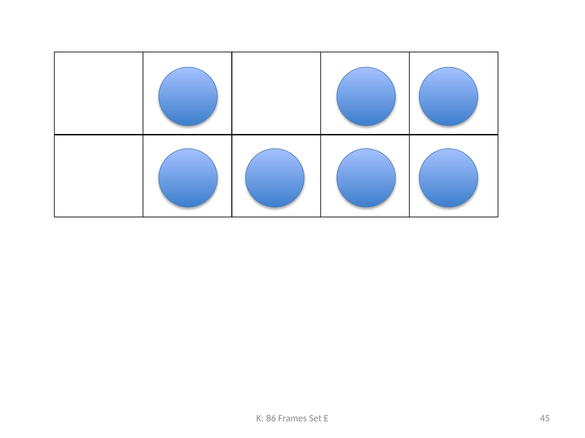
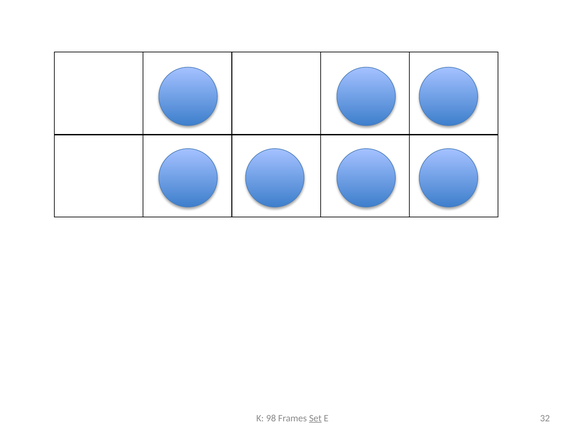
86: 86 -> 98 (271, 419)
Set underline: none -> present (315, 419)
45: 45 -> 32 (545, 419)
